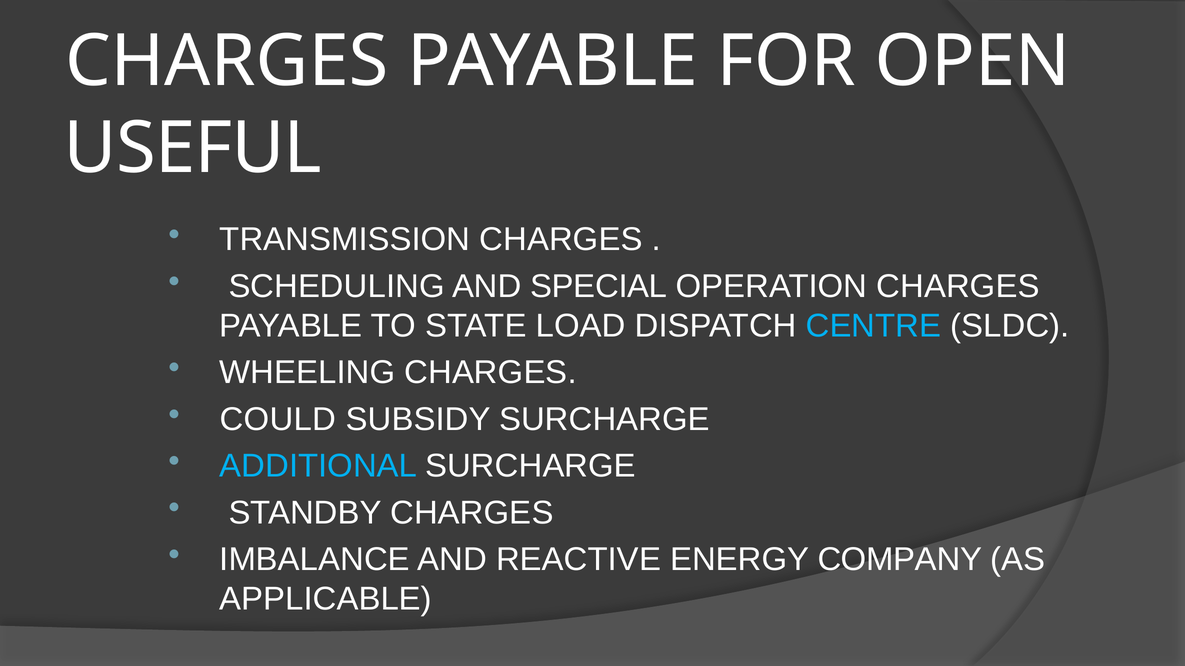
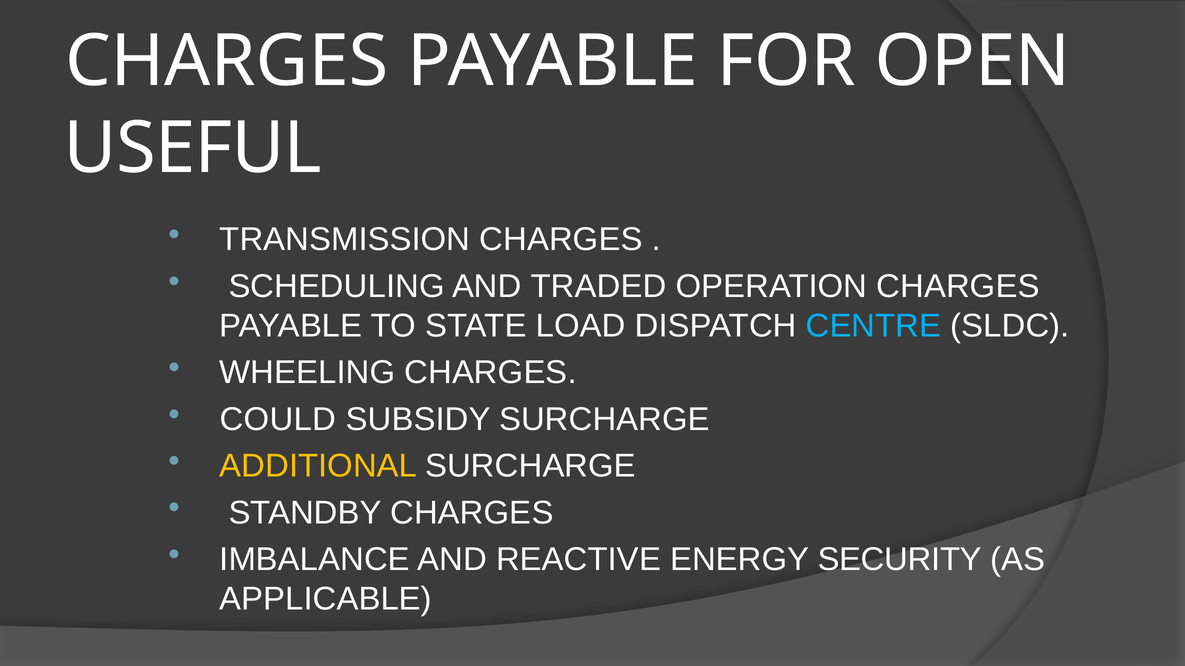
SPECIAL: SPECIAL -> TRADED (599, 287)
ADDITIONAL colour: light blue -> yellow (318, 466)
COMPANY: COMPANY -> SECURITY (900, 560)
